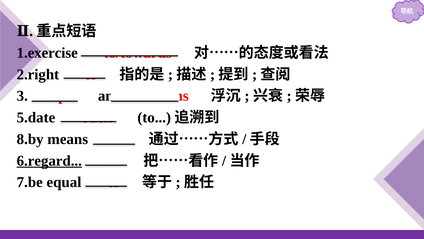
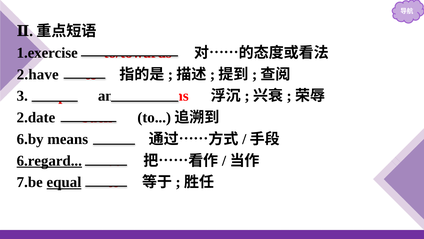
2.right: 2.right -> 2.have (38, 74)
5.date: 5.date -> 2.date (36, 117)
8.by: 8.by -> 6.by (30, 139)
equal underline: none -> present (64, 182)
